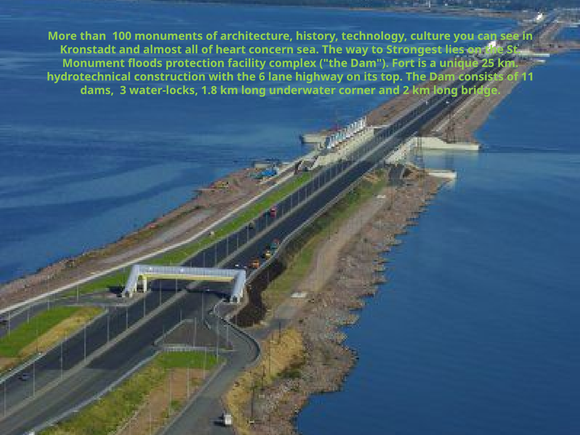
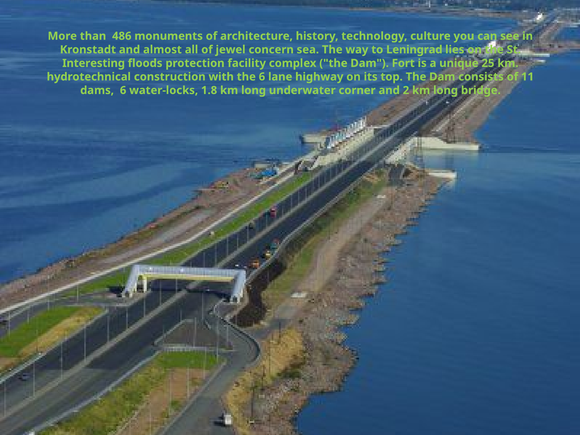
100: 100 -> 486 (122, 36)
heart: heart -> jewel (231, 50)
Strongest: Strongest -> Leningrad (414, 50)
Monument: Monument -> Interesting (94, 63)
dams 3: 3 -> 6 (123, 90)
